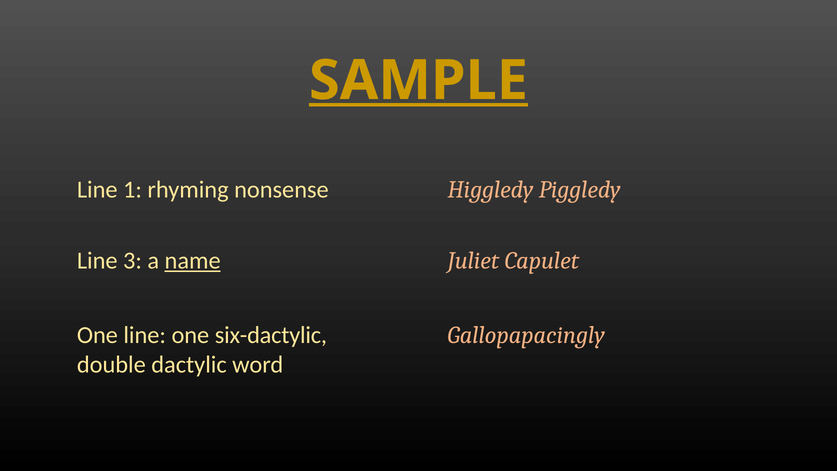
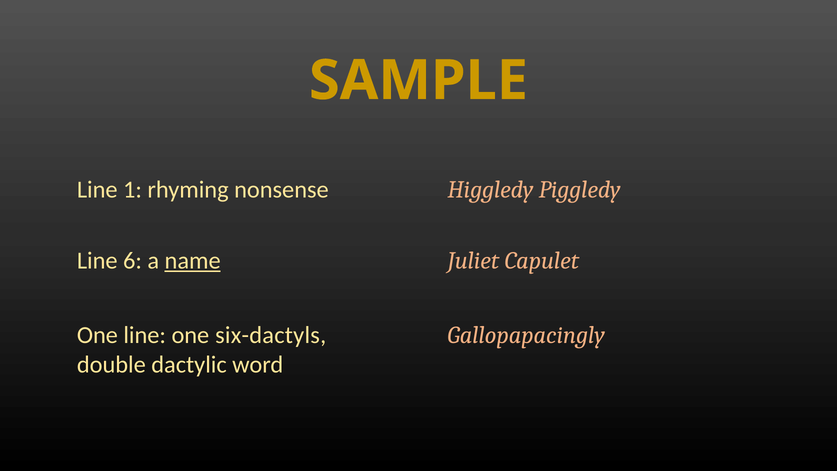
SAMPLE underline: present -> none (419, 81)
3: 3 -> 6 (133, 261)
six-dactylic: six-dactylic -> six-dactyls (271, 335)
